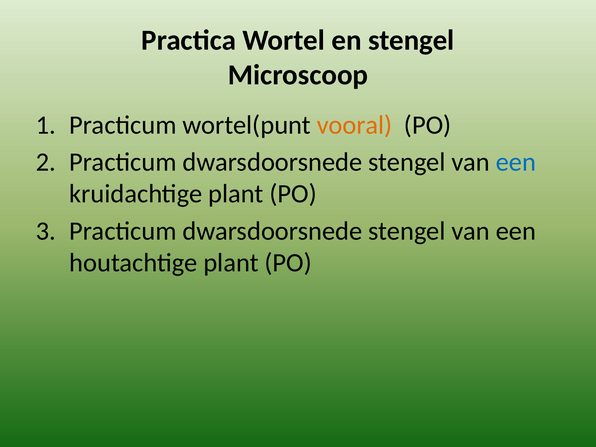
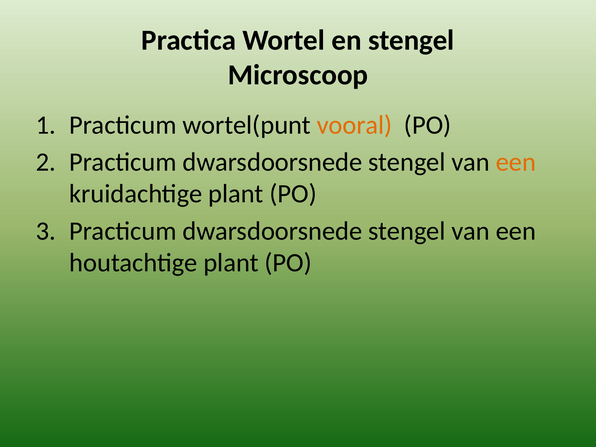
een colour: blue -> orange (516, 162)
